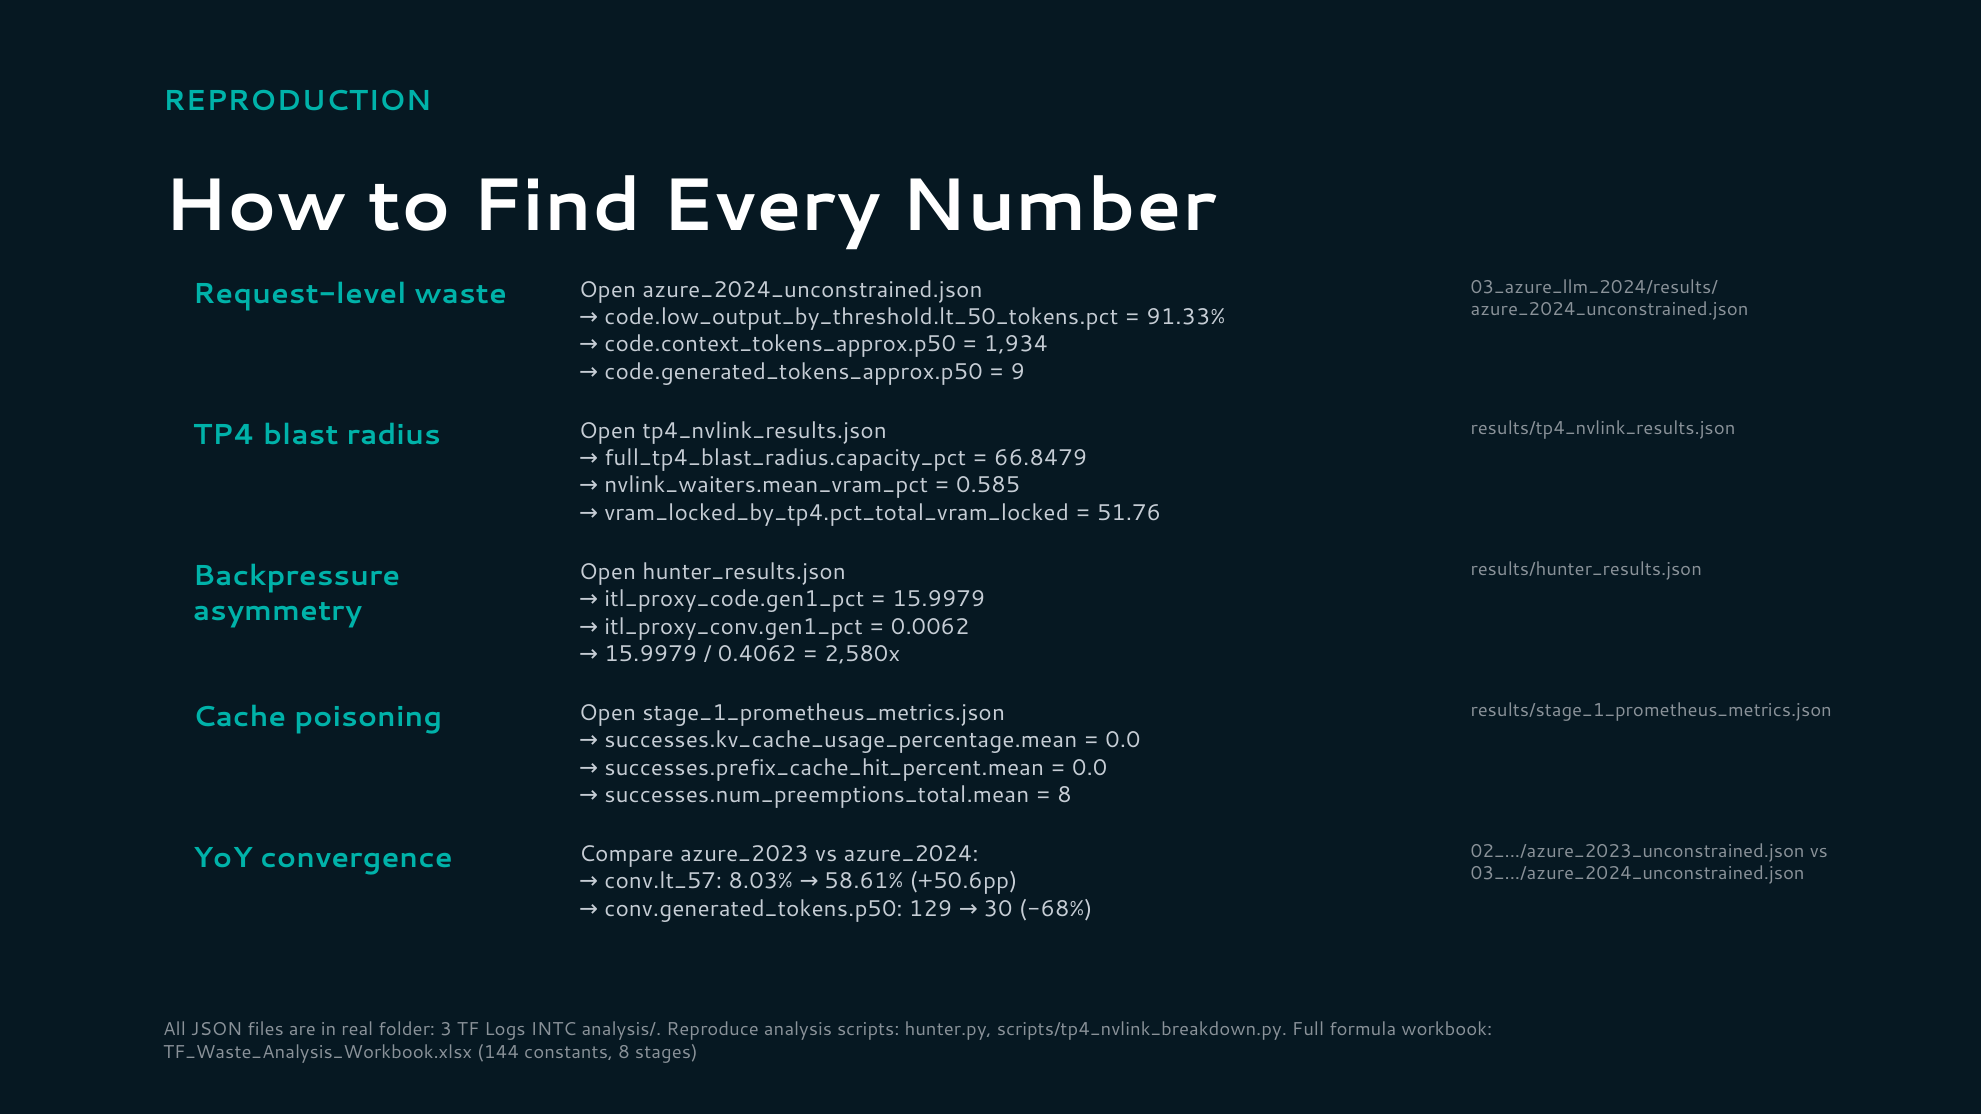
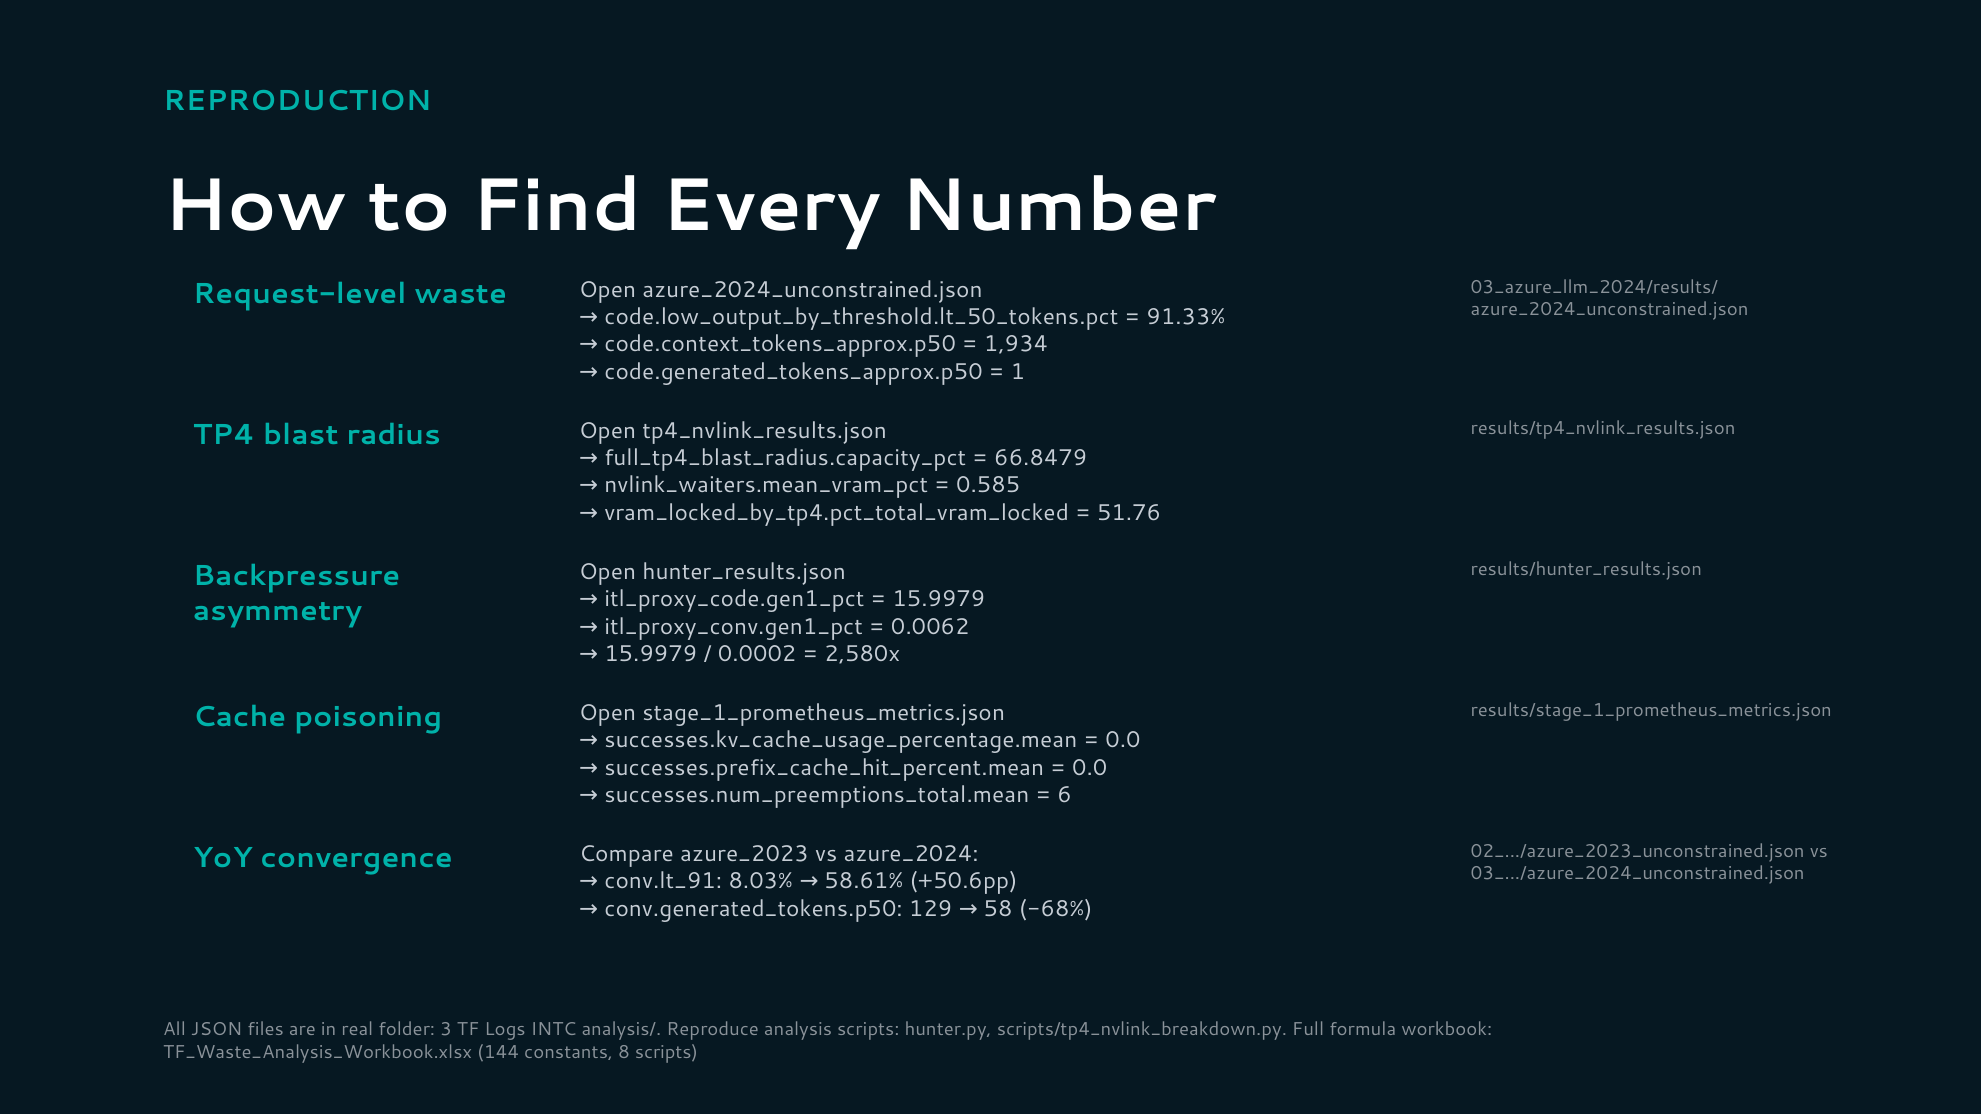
9: 9 -> 1 (1018, 372)
0.4062: 0.4062 -> 0.0002 (757, 654)
8: 8 -> 6 (1065, 795)
conv.lt_57: conv.lt_57 -> conv.lt_91 (663, 882)
30: 30 -> 58 (998, 909)
8 stages: stages -> scripts (667, 1052)
